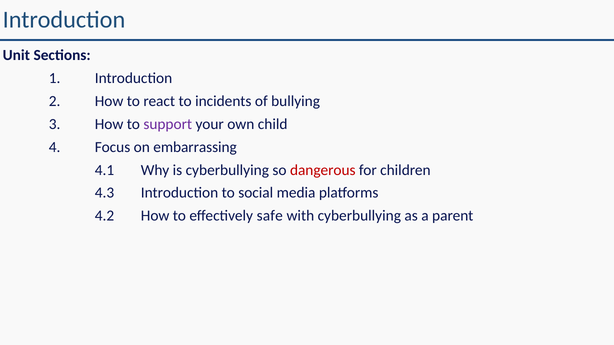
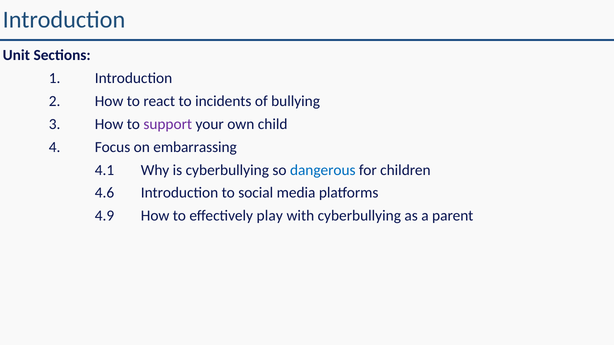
dangerous colour: red -> blue (323, 170)
4.3: 4.3 -> 4.6 (105, 193)
4.2: 4.2 -> 4.9 (105, 216)
safe: safe -> play (270, 216)
